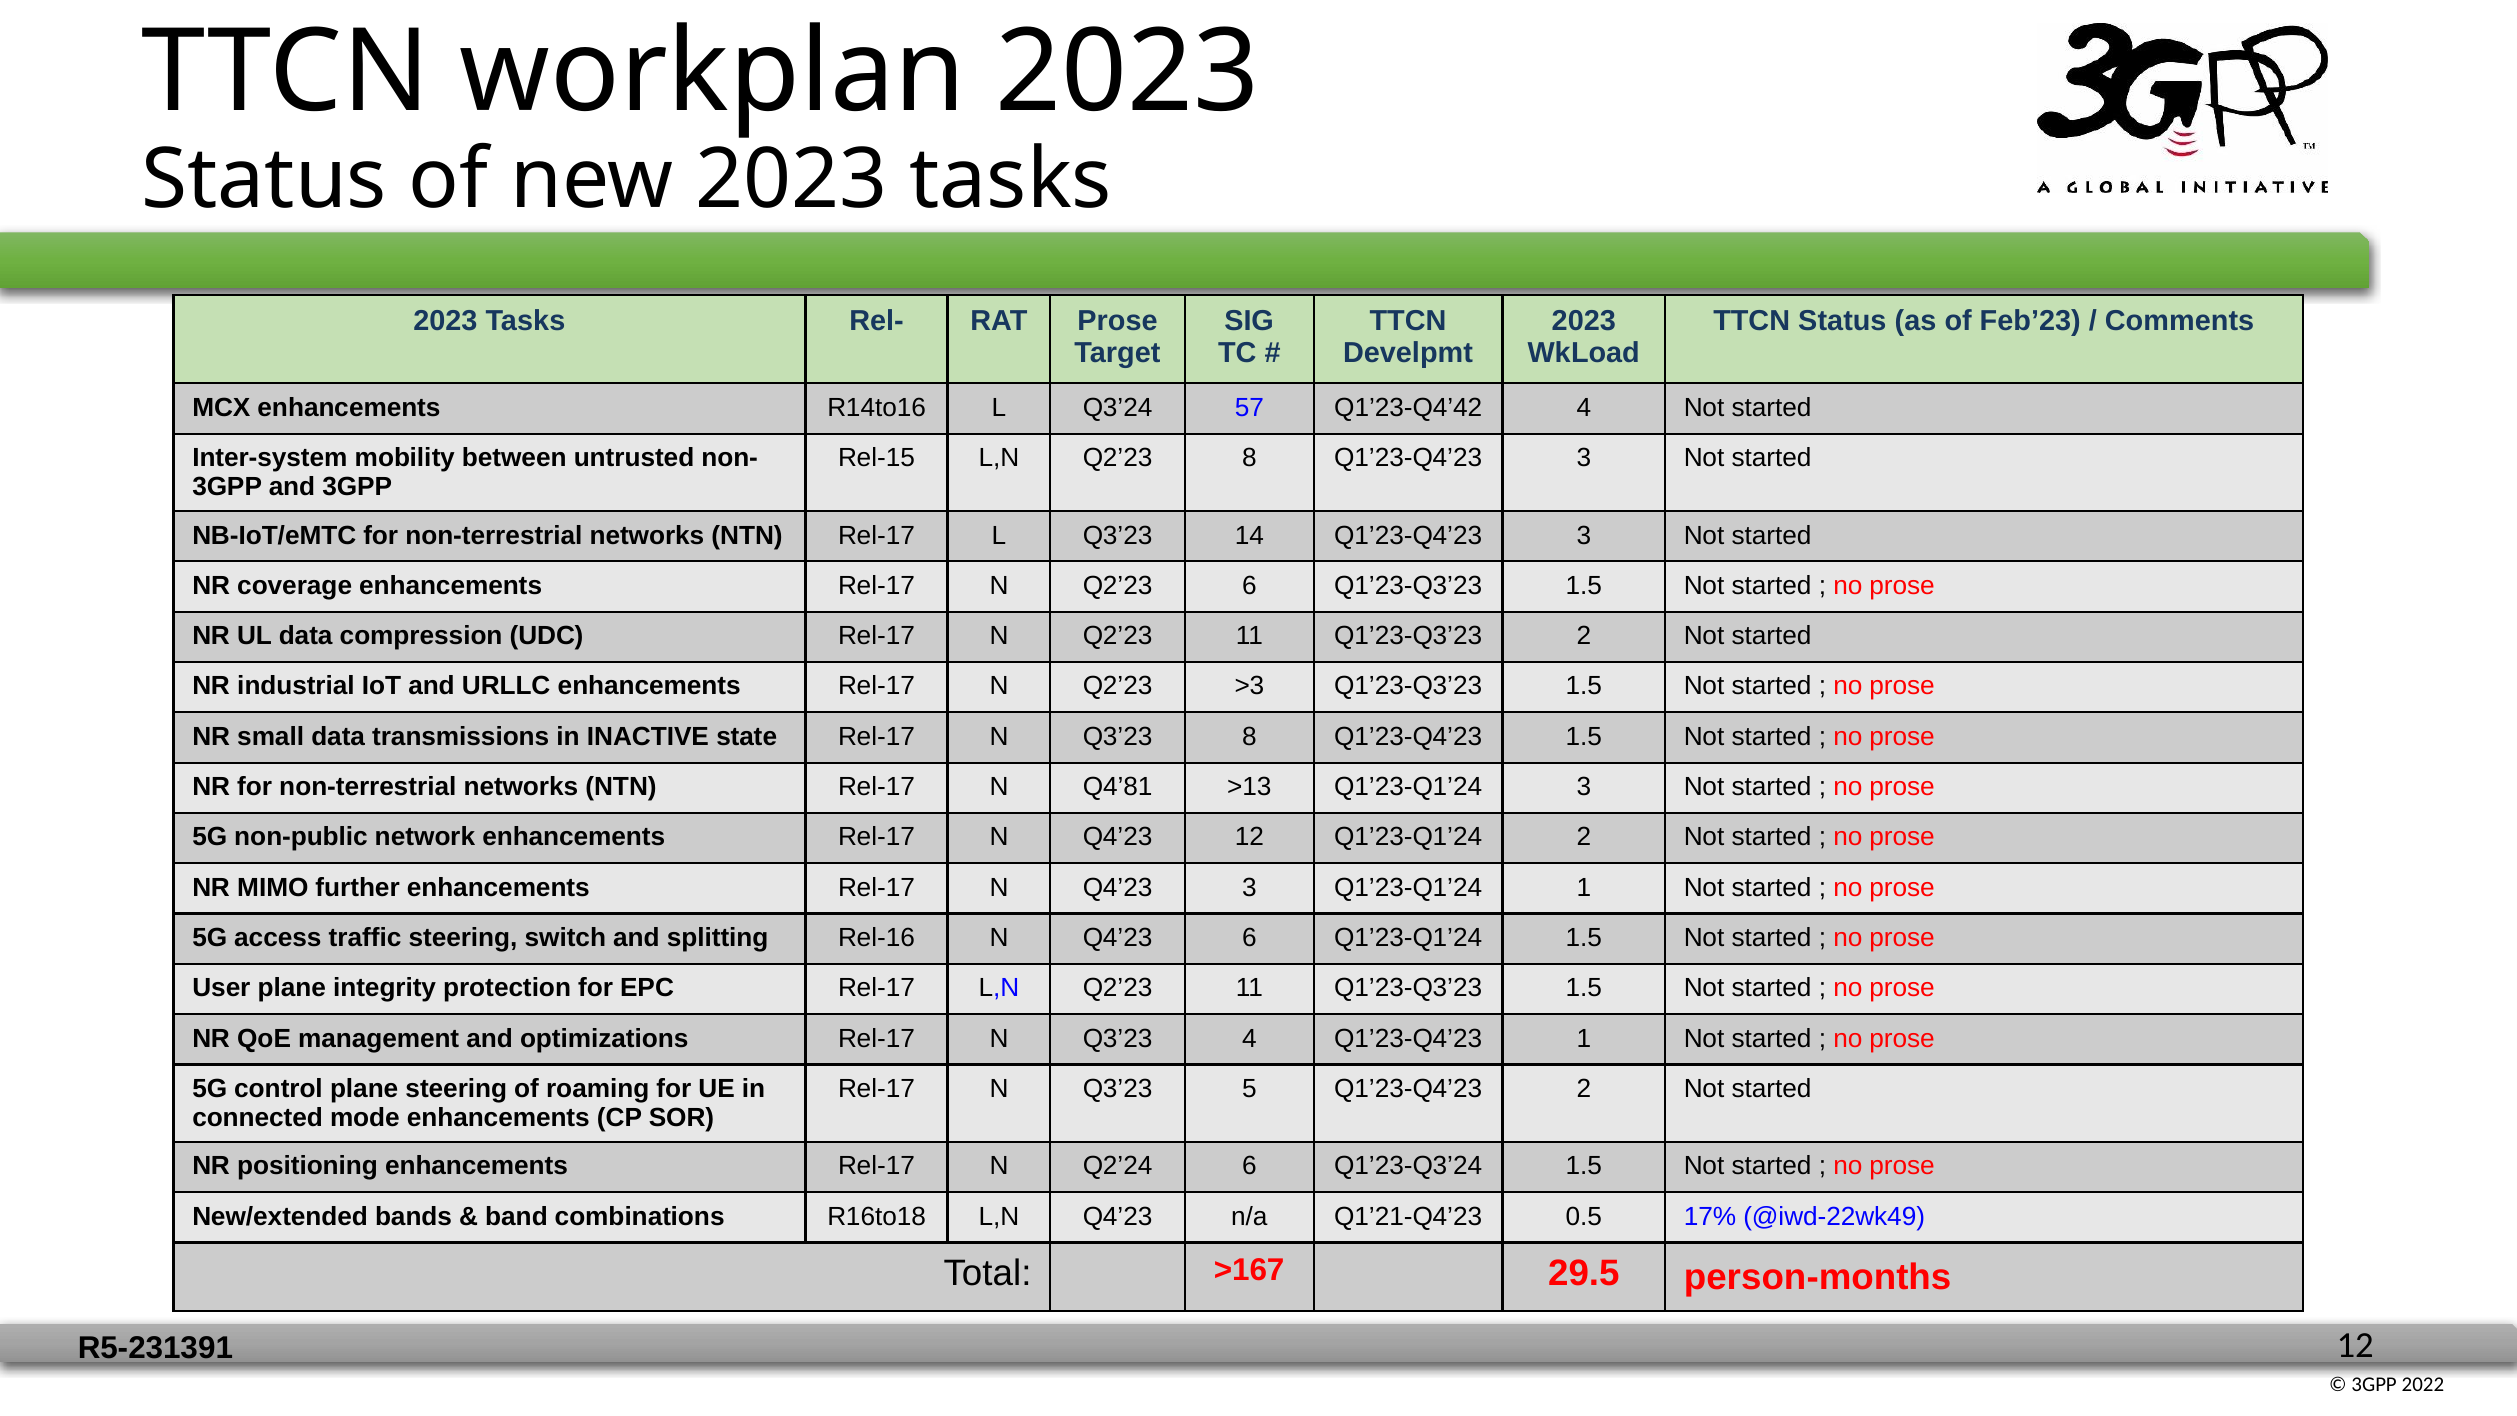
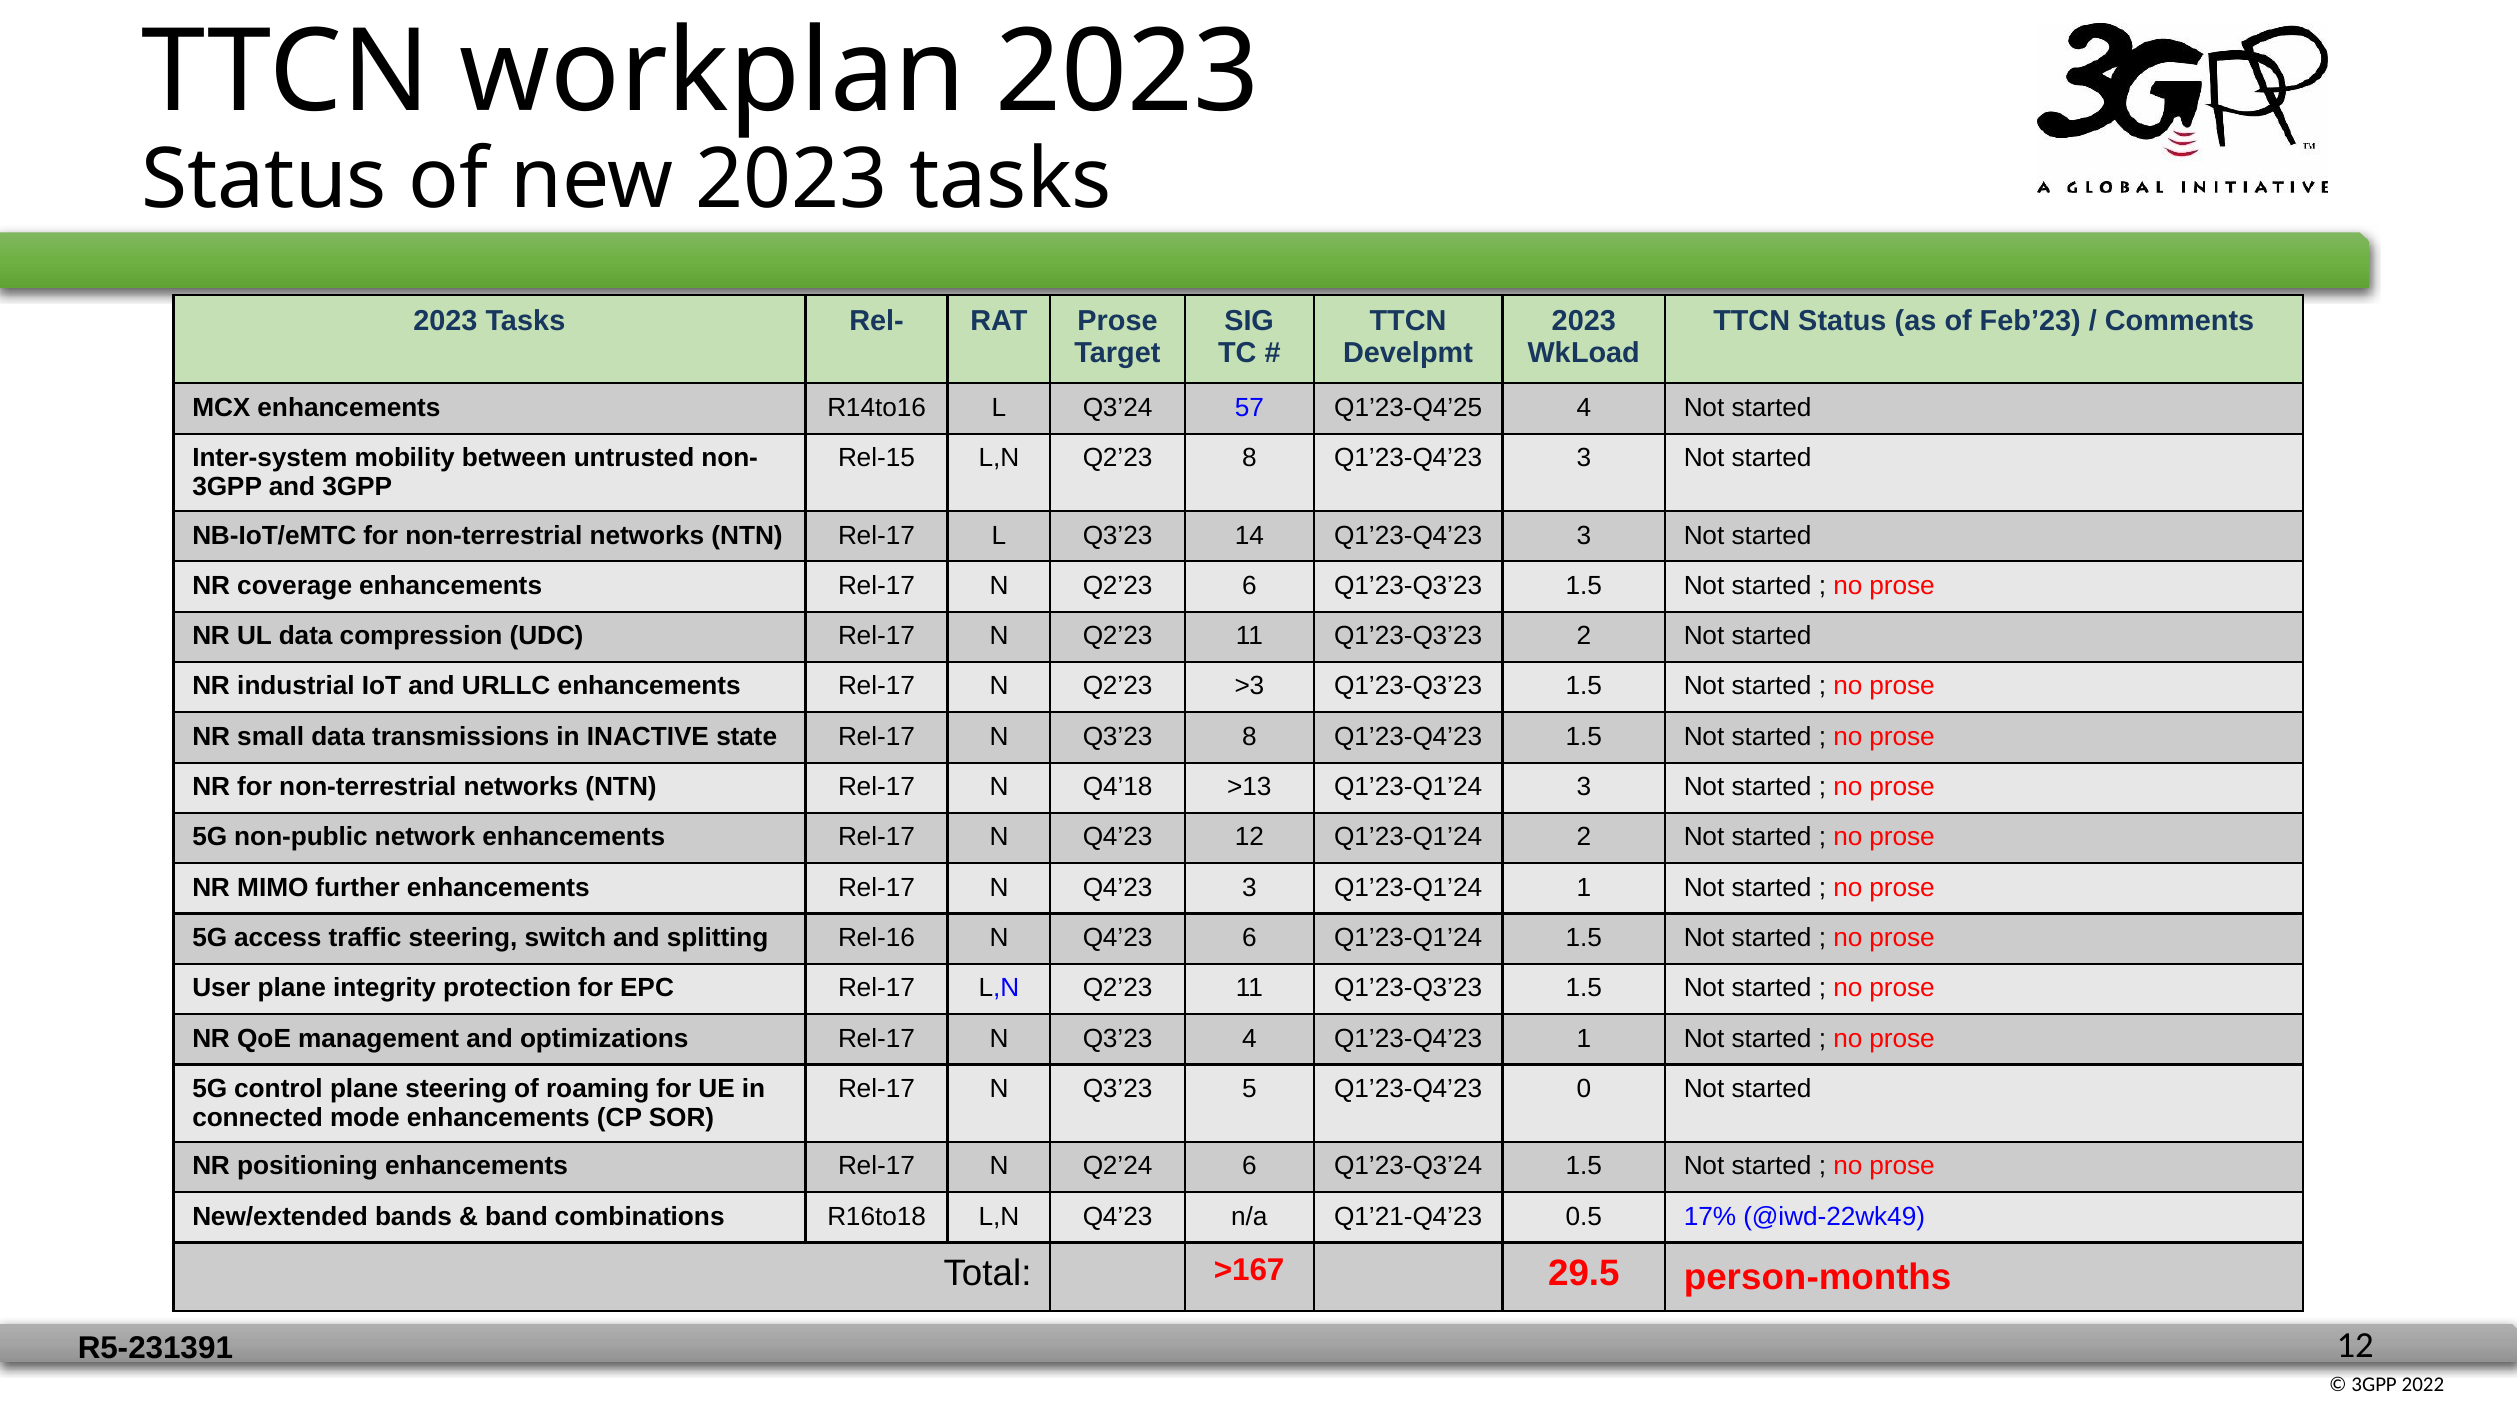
Q1’23-Q4’42: Q1’23-Q4’42 -> Q1’23-Q4’25 (1408, 408)
Q4’81: Q4’81 -> Q4’18 (1118, 787)
Q1’23-Q4’23 2: 2 -> 0 (1584, 1089)
